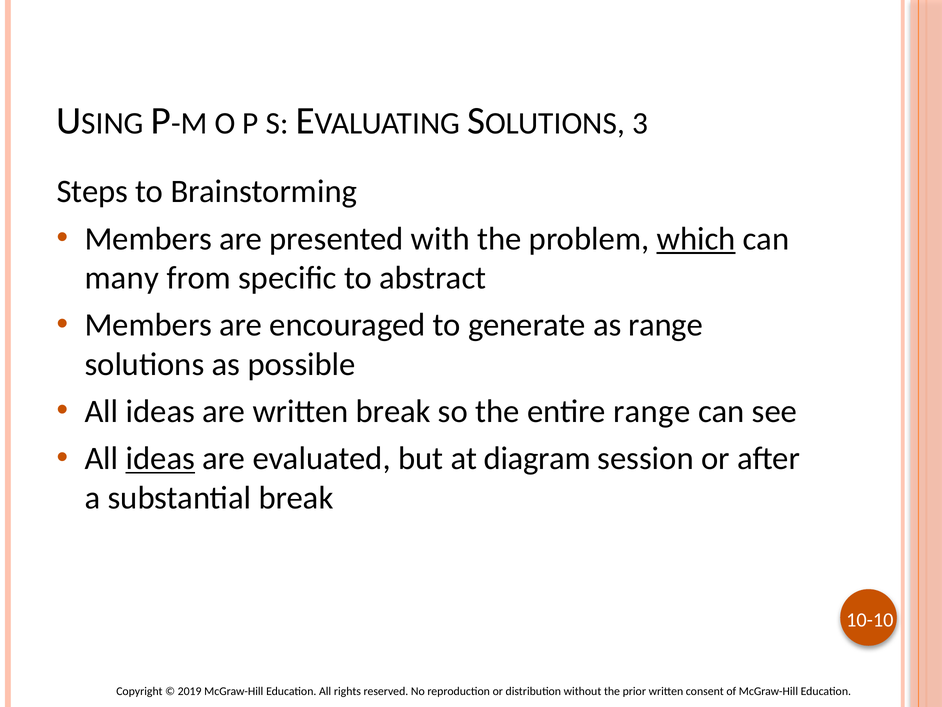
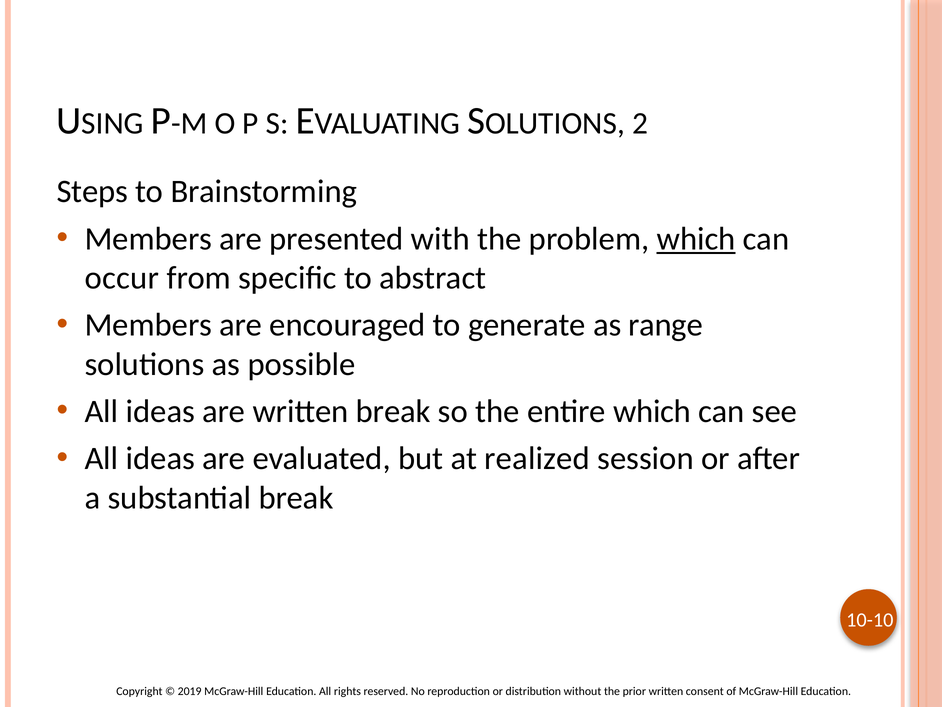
3: 3 -> 2 (640, 123)
many: many -> occur (122, 278)
entire range: range -> which (652, 411)
ideas underline: present -> none (160, 458)
diagram: diagram -> realized (537, 458)
